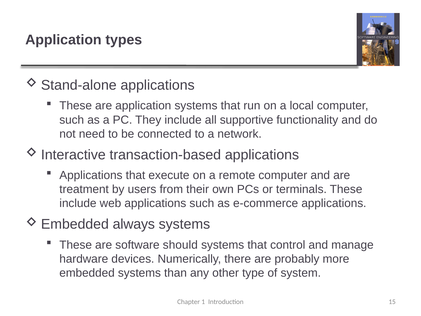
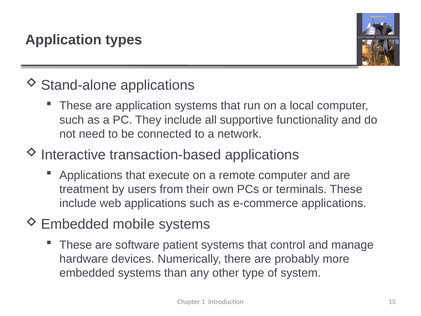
always: always -> mobile (134, 224)
should: should -> patient (180, 245)
